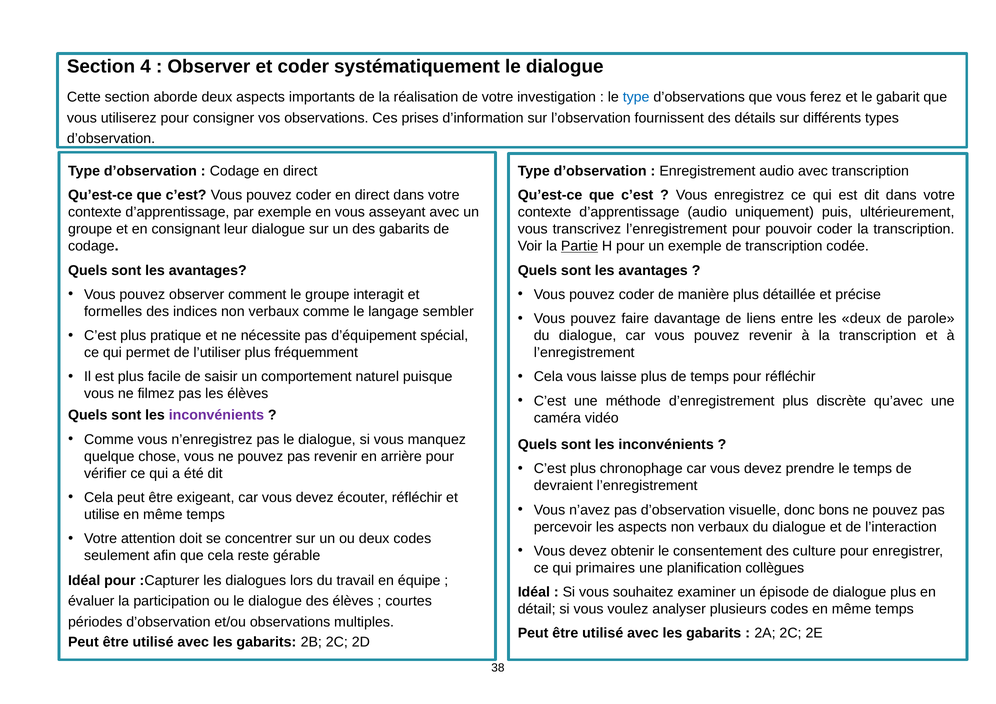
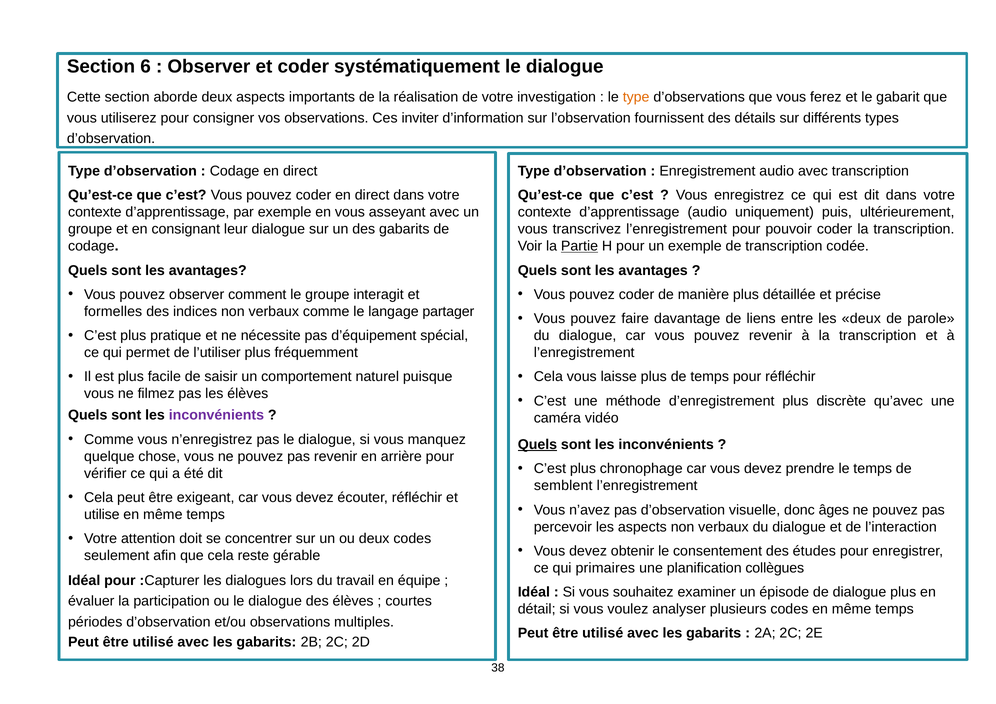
4: 4 -> 6 (146, 67)
type colour: blue -> orange (636, 97)
prises: prises -> inviter (420, 118)
sembler: sembler -> partager (448, 312)
Quels underline: none -> present (537, 445)
devraient: devraient -> semblent (563, 486)
bons: bons -> âges (834, 510)
culture: culture -> études (814, 551)
